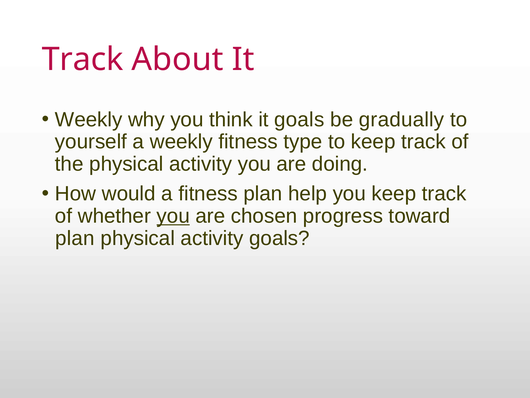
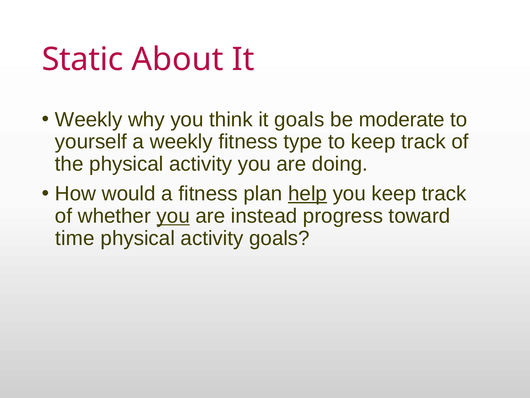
Track: Track -> Static (83, 59)
gradually: gradually -> moderate (402, 119)
help underline: none -> present (308, 193)
chosen: chosen -> instead (264, 216)
plan: plan -> time (75, 238)
